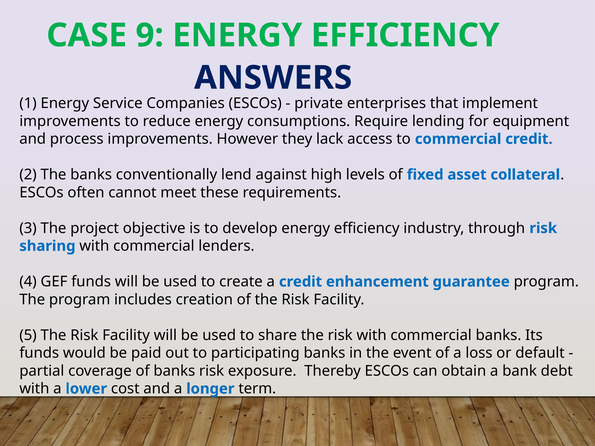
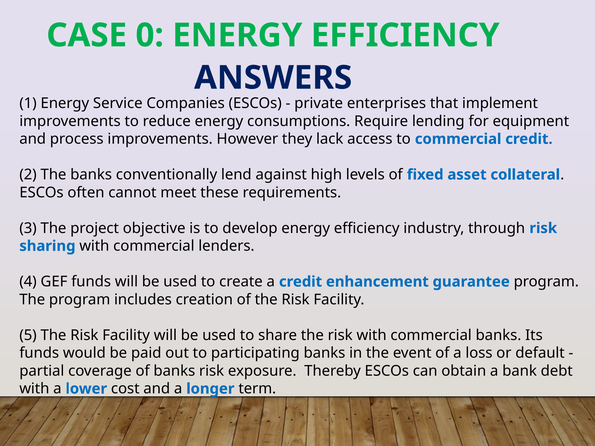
9: 9 -> 0 (150, 35)
